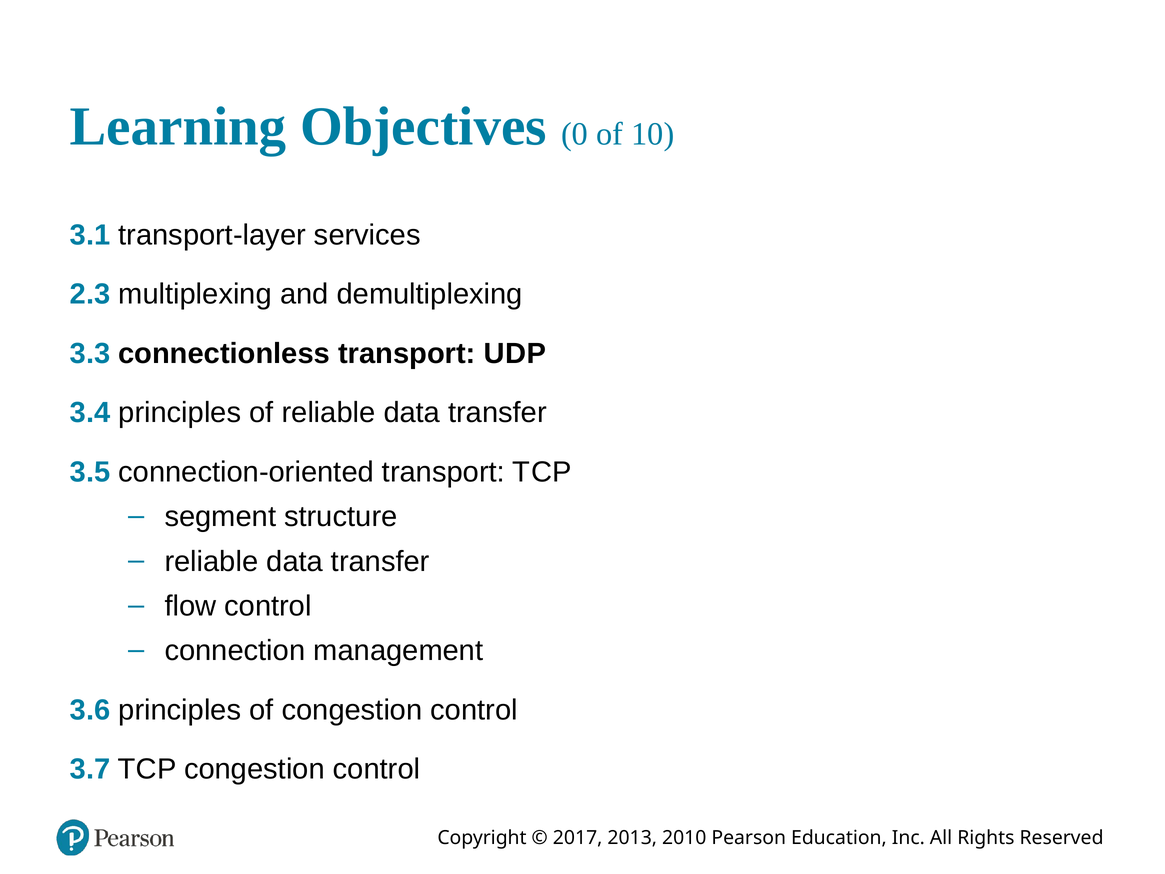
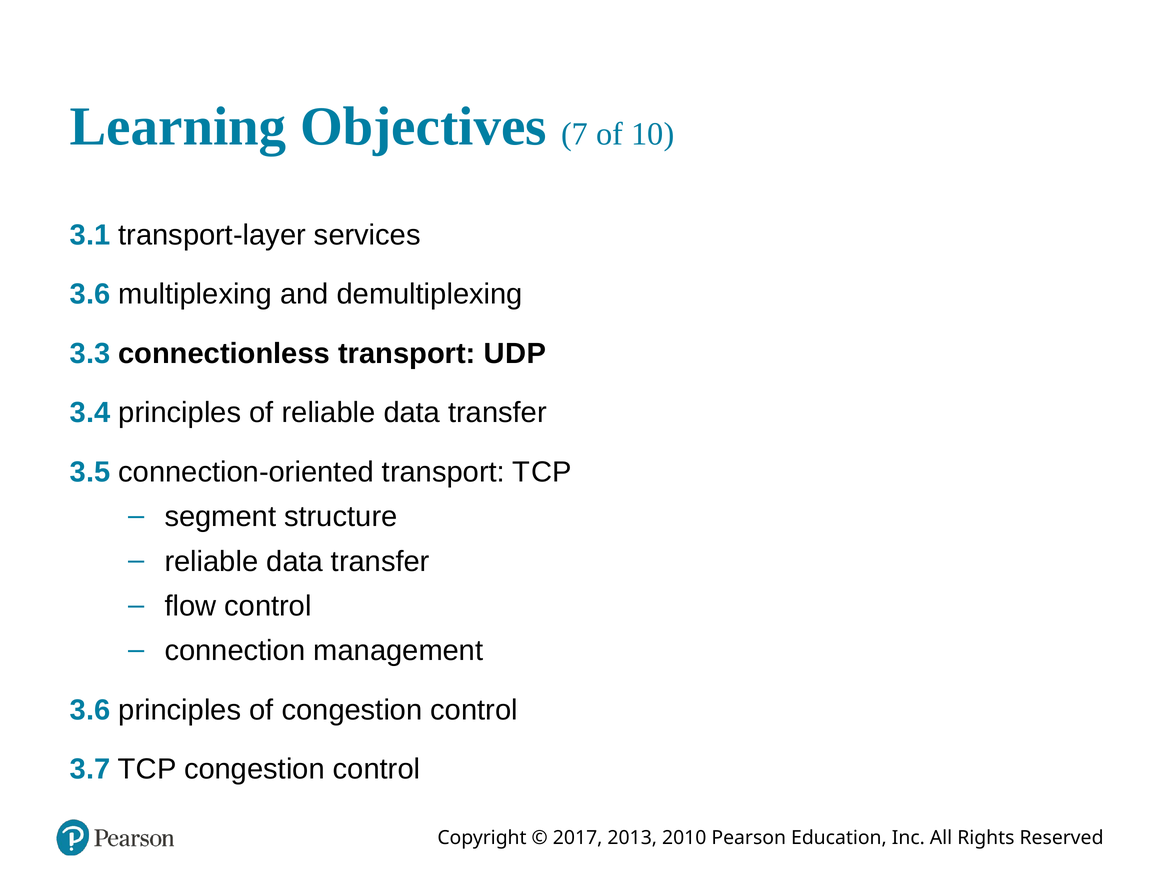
0: 0 -> 7 (575, 134)
2.3: 2.3 -> 3.6 (90, 294)
